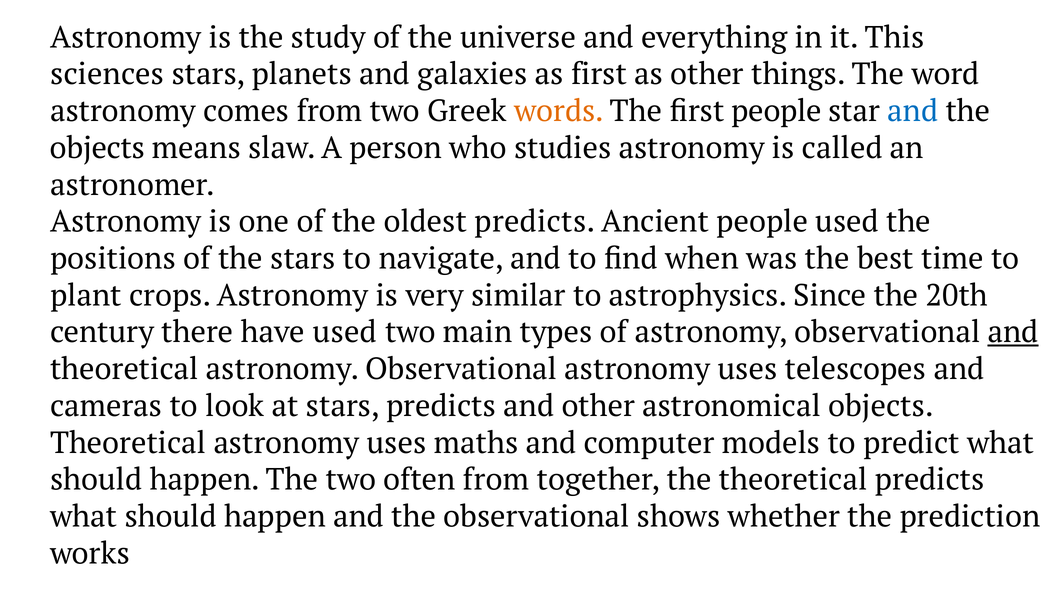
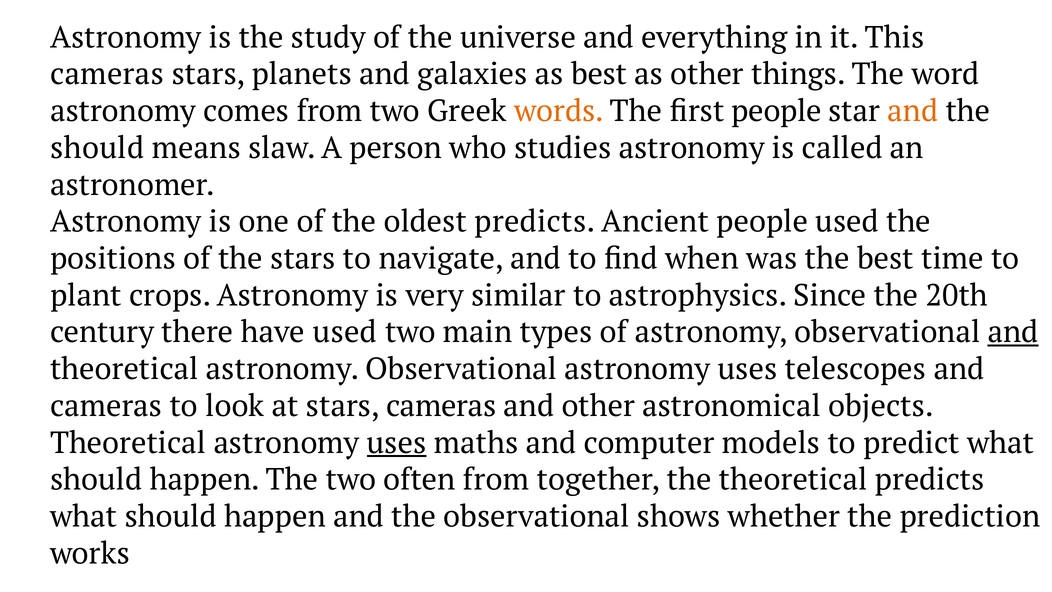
sciences: sciences -> cameras (107, 74)
as first: first -> best (599, 74)
and colour: blue -> orange (913, 111)
objects: objects -> should (97, 148)
stars predicts: predicts -> cameras (441, 406)
uses underline: none -> present (397, 443)
